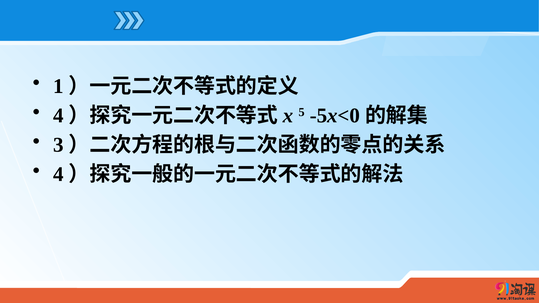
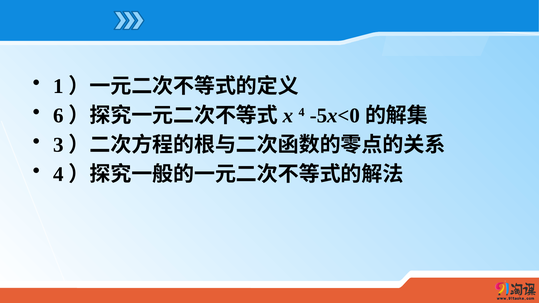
4: 4 -> 6 (58, 116)
5: 5 -> 4 (302, 112)
